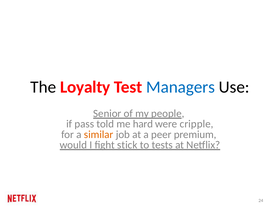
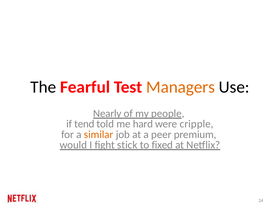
Loyalty: Loyalty -> Fearful (85, 87)
Managers colour: blue -> orange (181, 87)
Senior: Senior -> Nearly (107, 114)
pass: pass -> tend (84, 124)
tests: tests -> fixed (162, 145)
